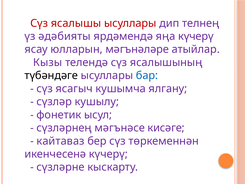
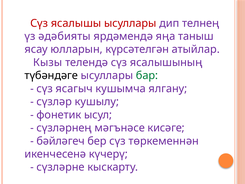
яңа күчерү: күчерү -> таныш (196, 36)
мәгънәләре: мәгънәләре -> күрсәтелгән (137, 49)
бар colour: blue -> green (147, 75)
кайтаваз: кайтаваз -> бәйләгеч (61, 141)
